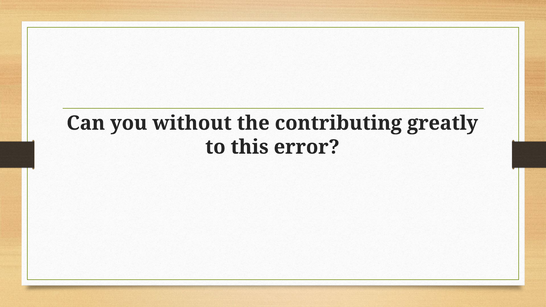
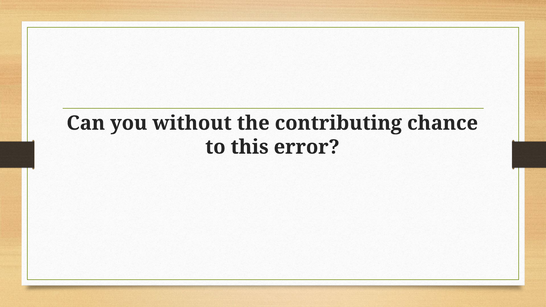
greatly: greatly -> chance (443, 123)
